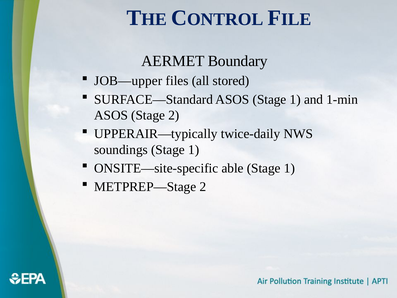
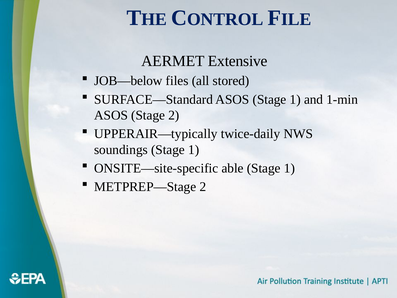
Boundary: Boundary -> Extensive (238, 61)
JOB—upper: JOB—upper -> JOB—below (128, 81)
